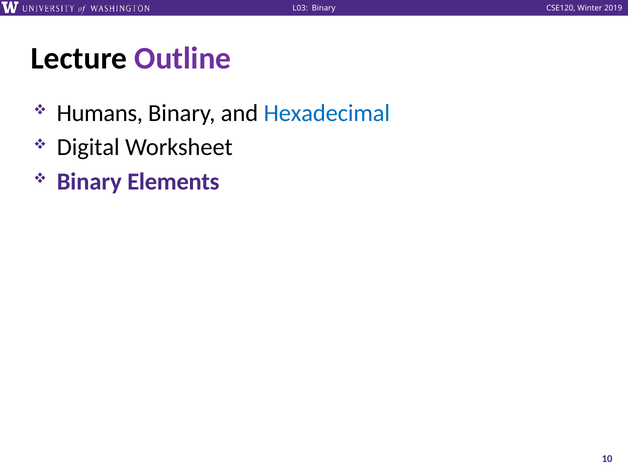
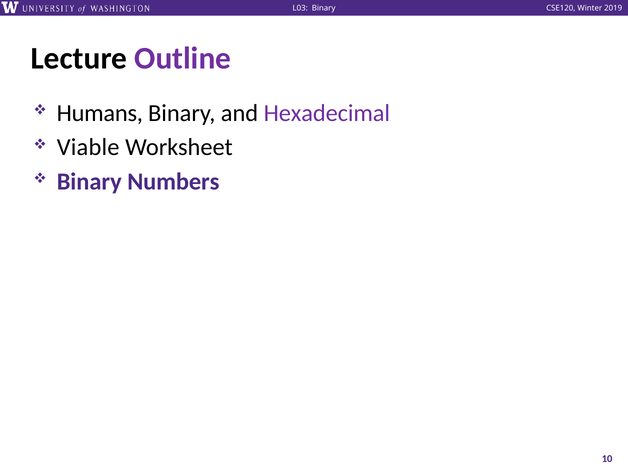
Hexadecimal colour: blue -> purple (327, 113)
Digital: Digital -> Viable (88, 147)
Elements: Elements -> Numbers (173, 182)
